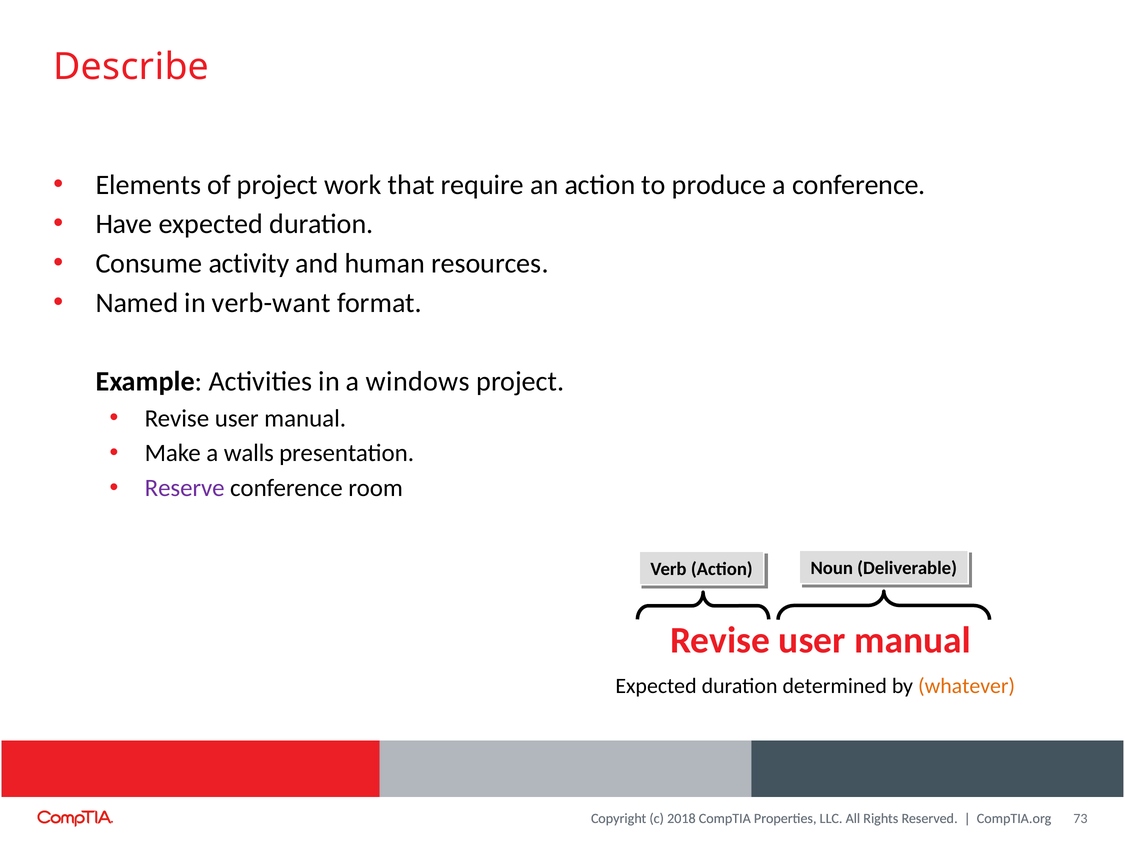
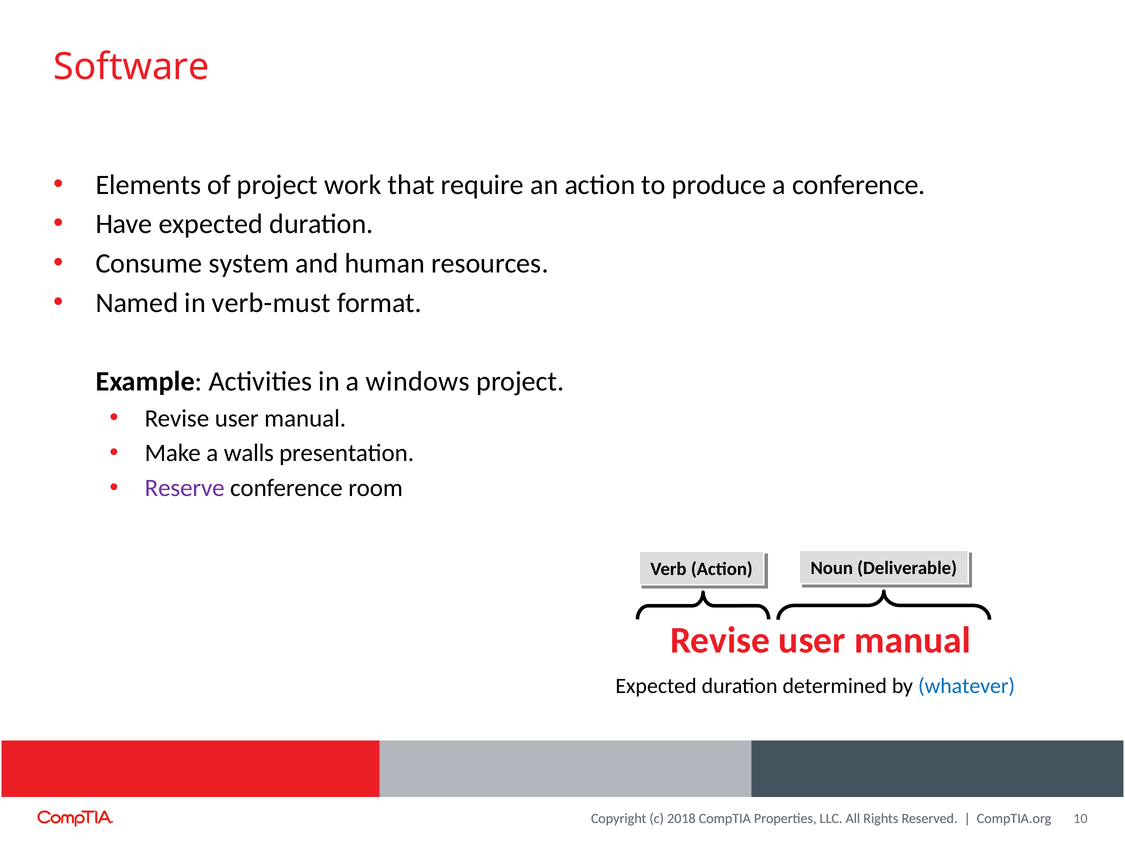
Describe: Describe -> Software (131, 67)
activity: activity -> system (249, 263)
verb-want: verb-want -> verb-must (271, 303)
whatever colour: orange -> blue (967, 686)
73: 73 -> 10 (1080, 818)
